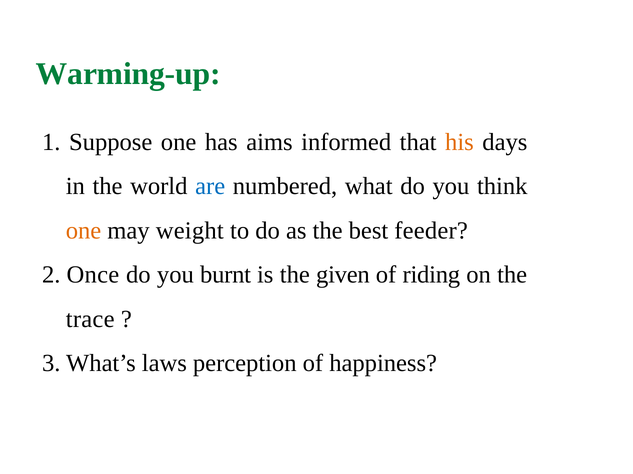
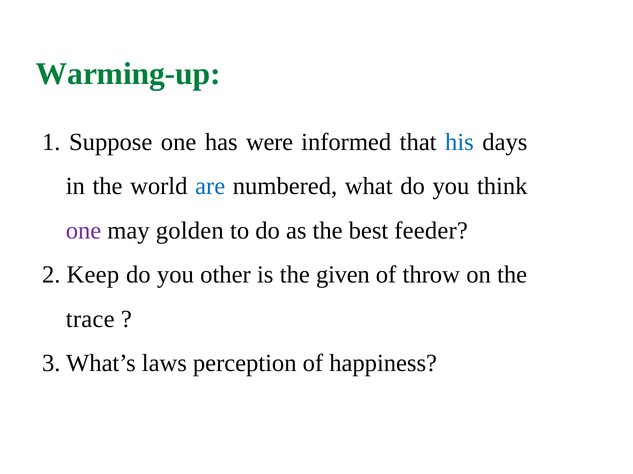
aims: aims -> were (270, 142)
his colour: orange -> blue (459, 142)
one colour: orange -> purple (84, 231)
weight: weight -> golden (190, 231)
Once: Once -> Keep (93, 275)
burnt: burnt -> other (225, 275)
riding: riding -> throw (431, 275)
